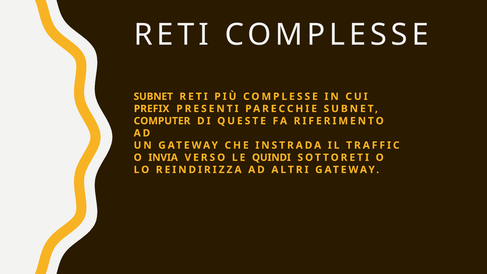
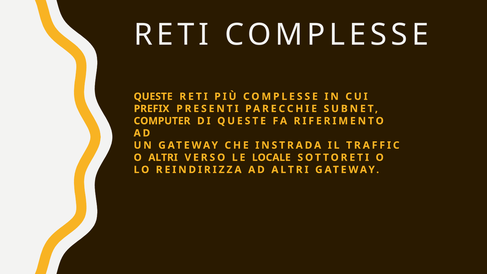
SUBNET: SUBNET -> QUESTE (153, 97)
O INVIA: INVIA -> ALTRI (163, 157)
QUINDI: QUINDI -> LOCALE (271, 157)
